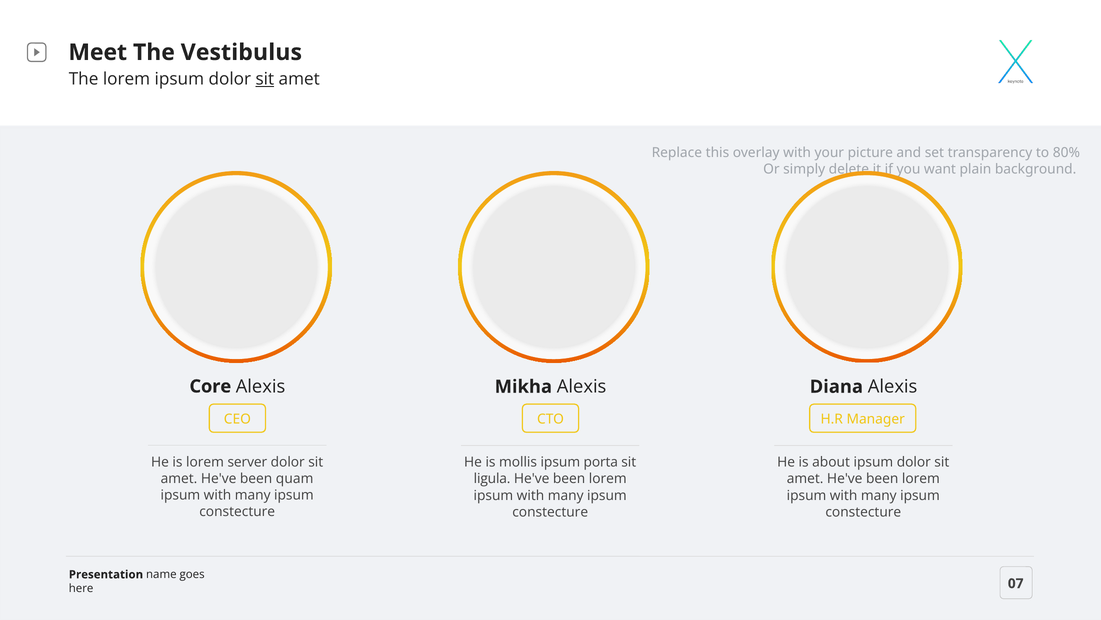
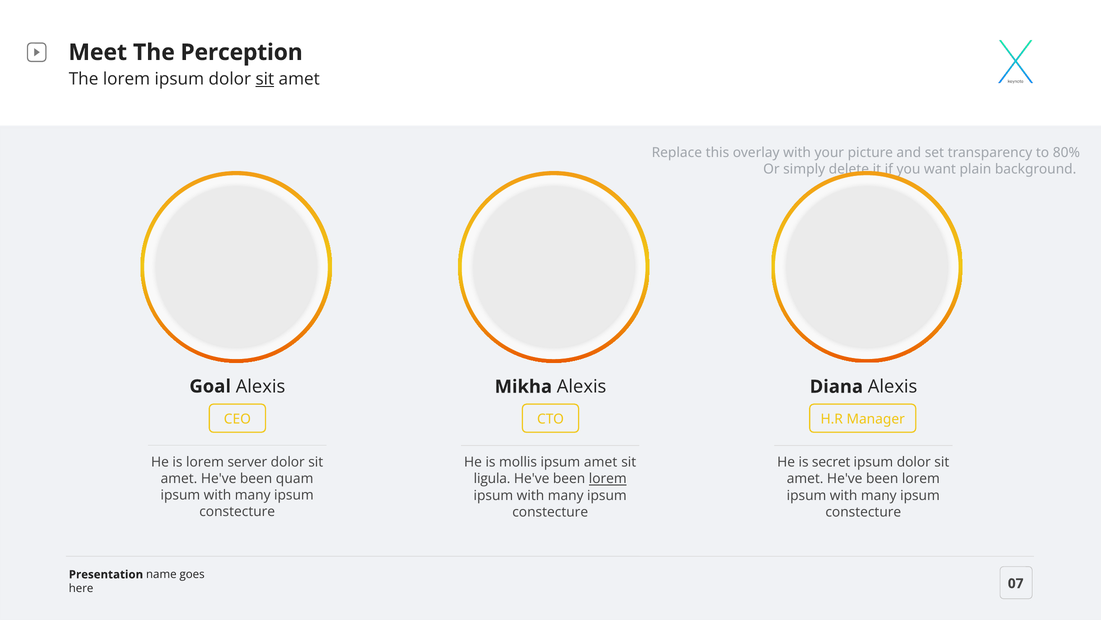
Vestibulus: Vestibulus -> Perception (242, 52)
Core: Core -> Goal (210, 386)
ipsum porta: porta -> amet (601, 462)
about: about -> secret (831, 462)
lorem underline: none -> present (608, 478)
